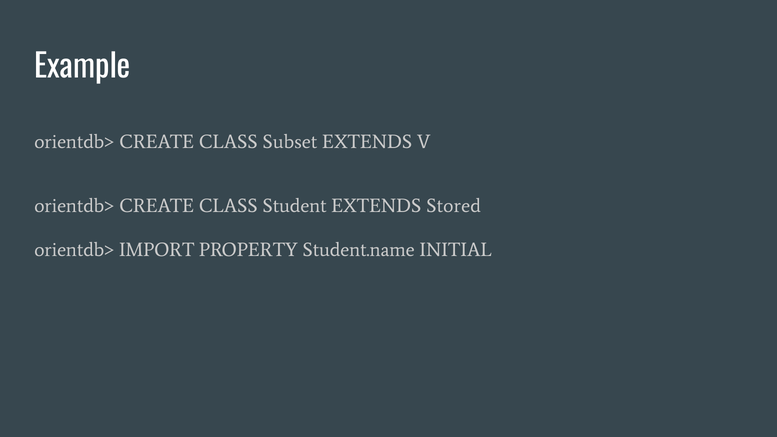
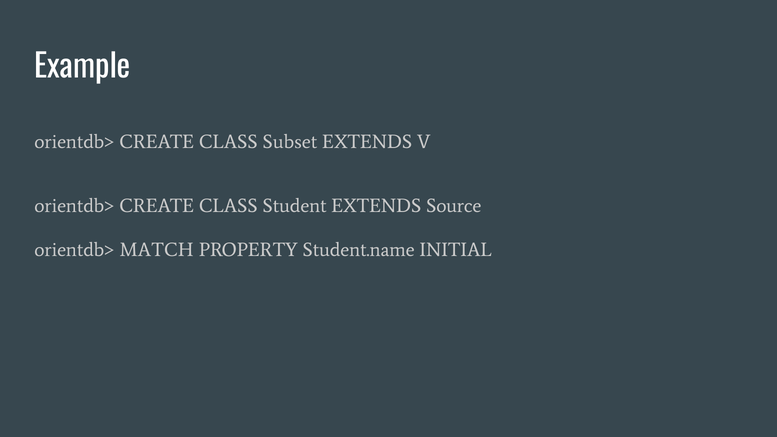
Stored: Stored -> Source (454, 206)
IMPORT: IMPORT -> MATCH (157, 250)
